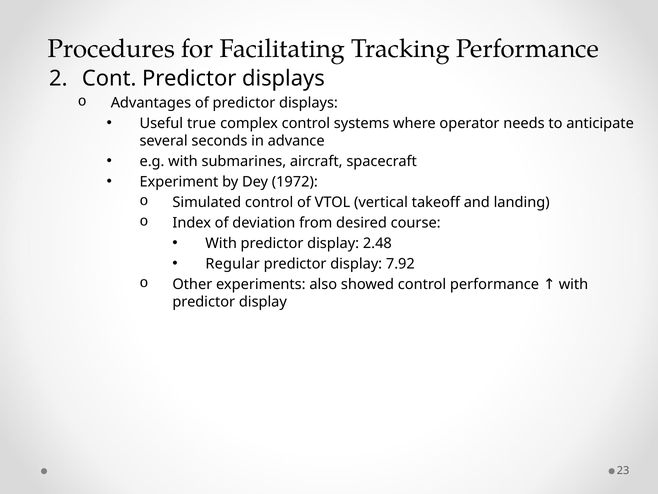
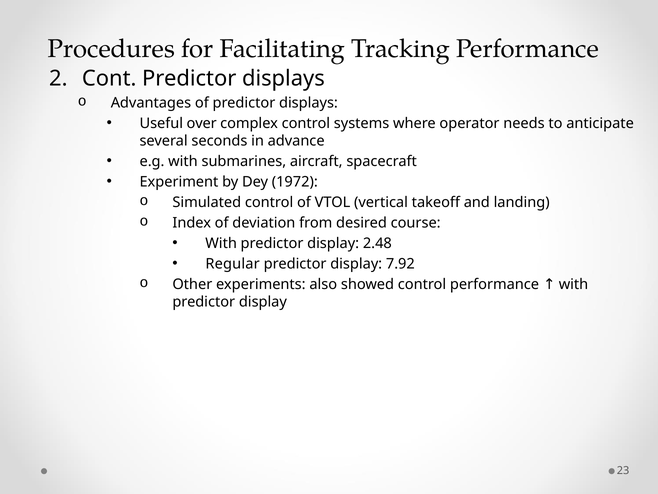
true: true -> over (202, 123)
